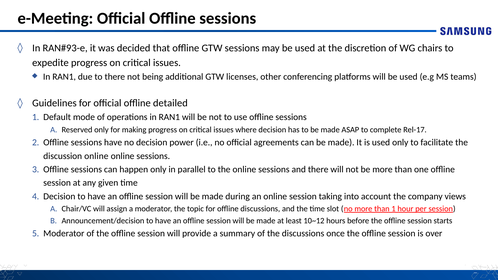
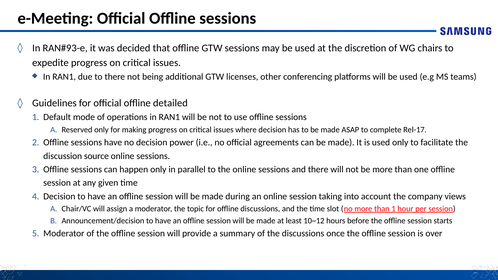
discussion online: online -> source (96, 156)
